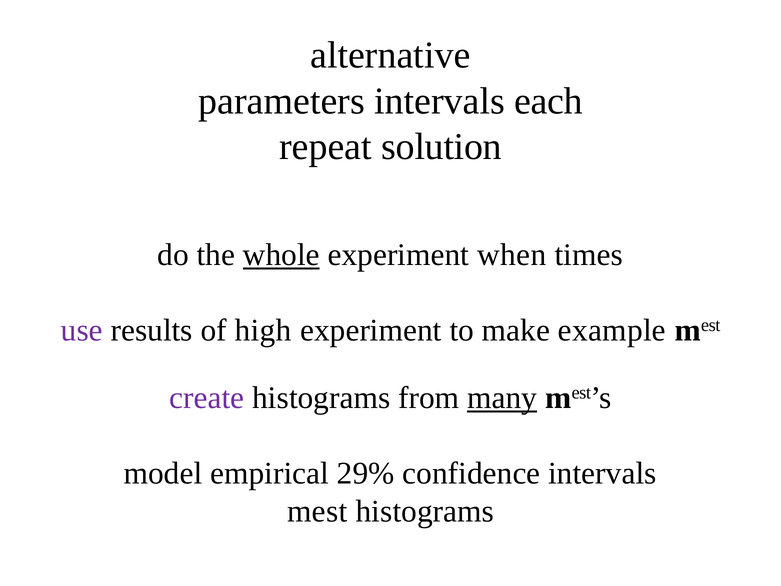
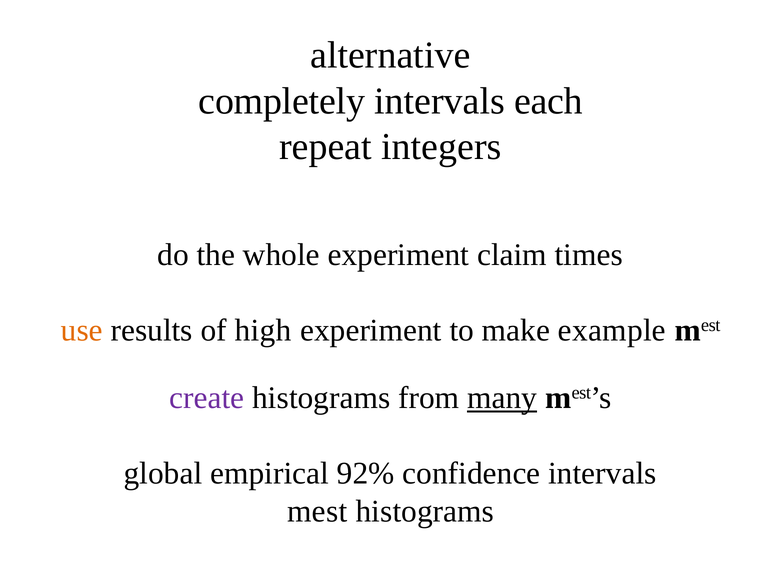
parameters: parameters -> completely (282, 101)
solution: solution -> integers (441, 146)
whole underline: present -> none (281, 255)
when: when -> claim (512, 255)
use colour: purple -> orange (82, 330)
model: model -> global (163, 473)
29%: 29% -> 92% (366, 473)
